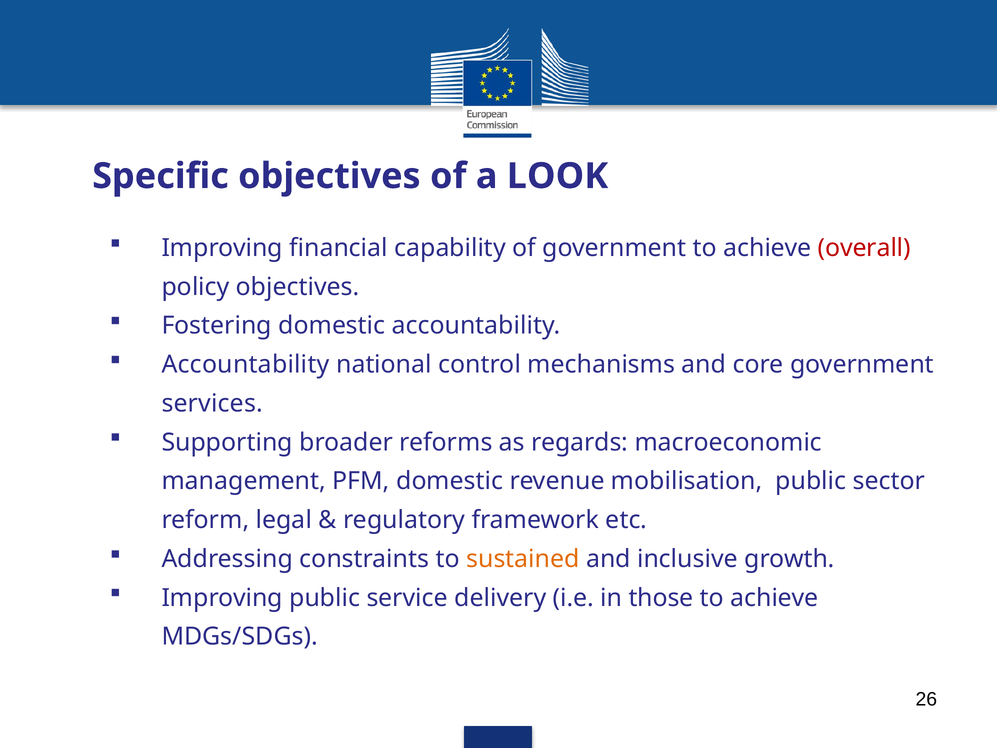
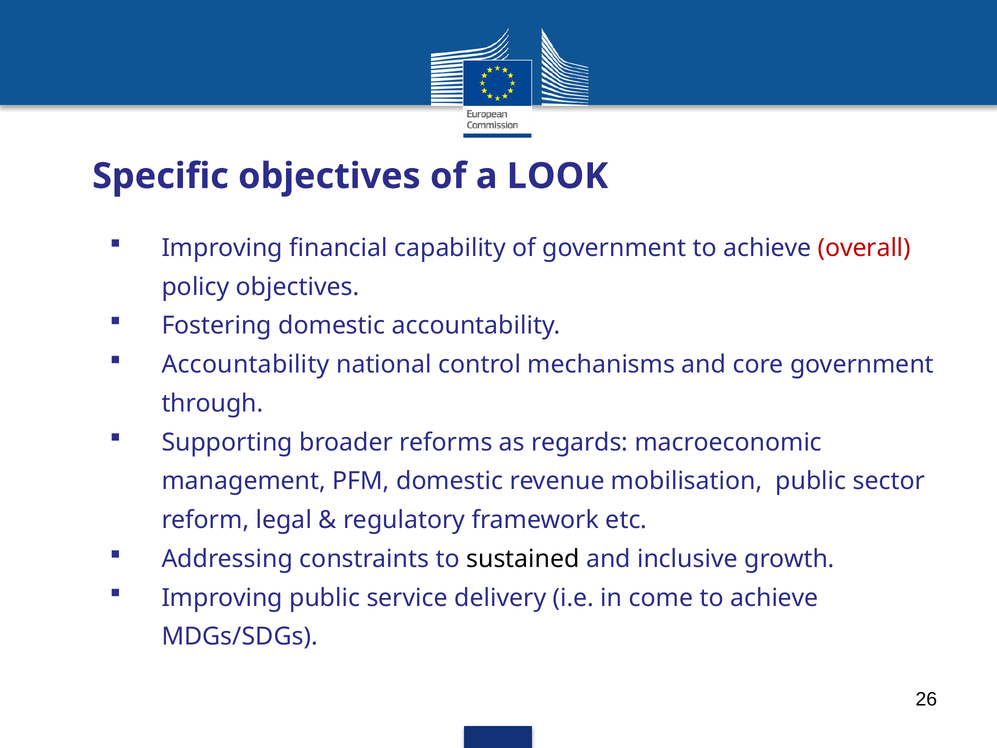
services: services -> through (212, 403)
sustained colour: orange -> black (523, 559)
those: those -> come (661, 598)
